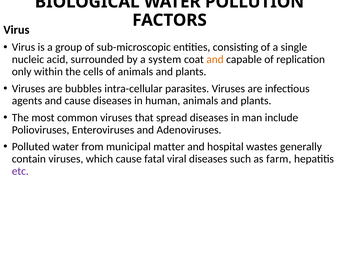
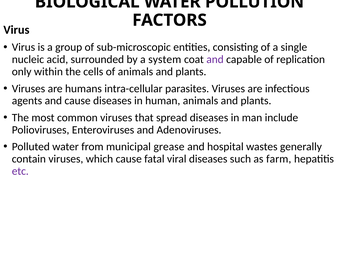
and colour: orange -> purple (215, 60)
bubbles: bubbles -> humans (83, 89)
matter: matter -> grease (169, 147)
